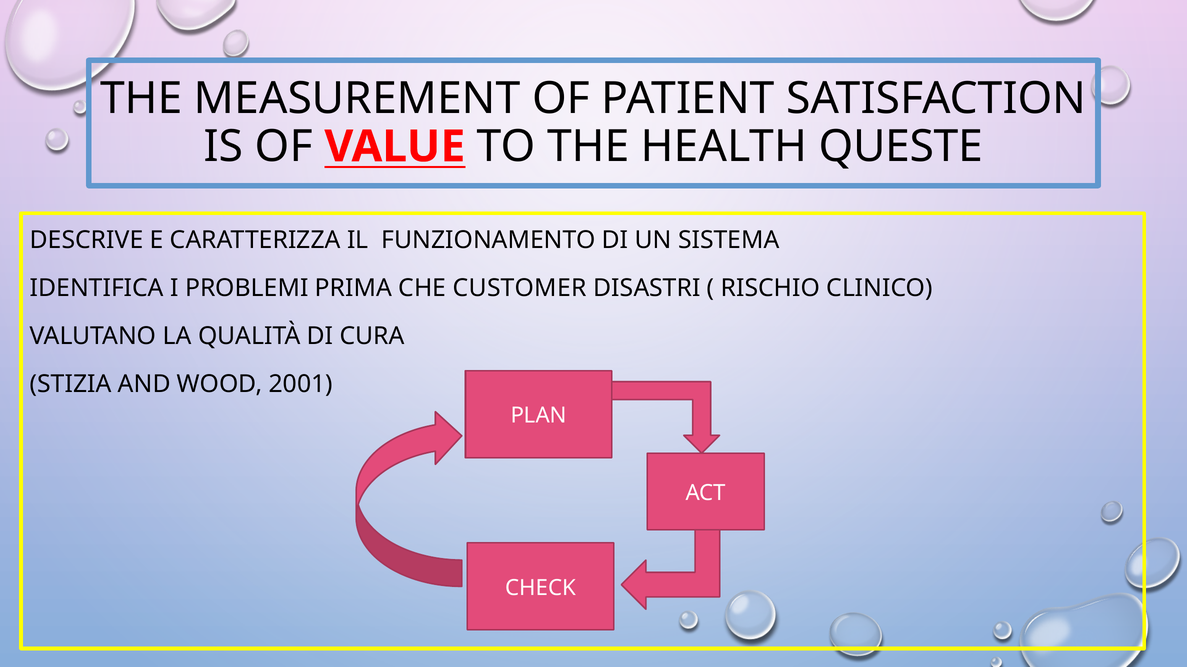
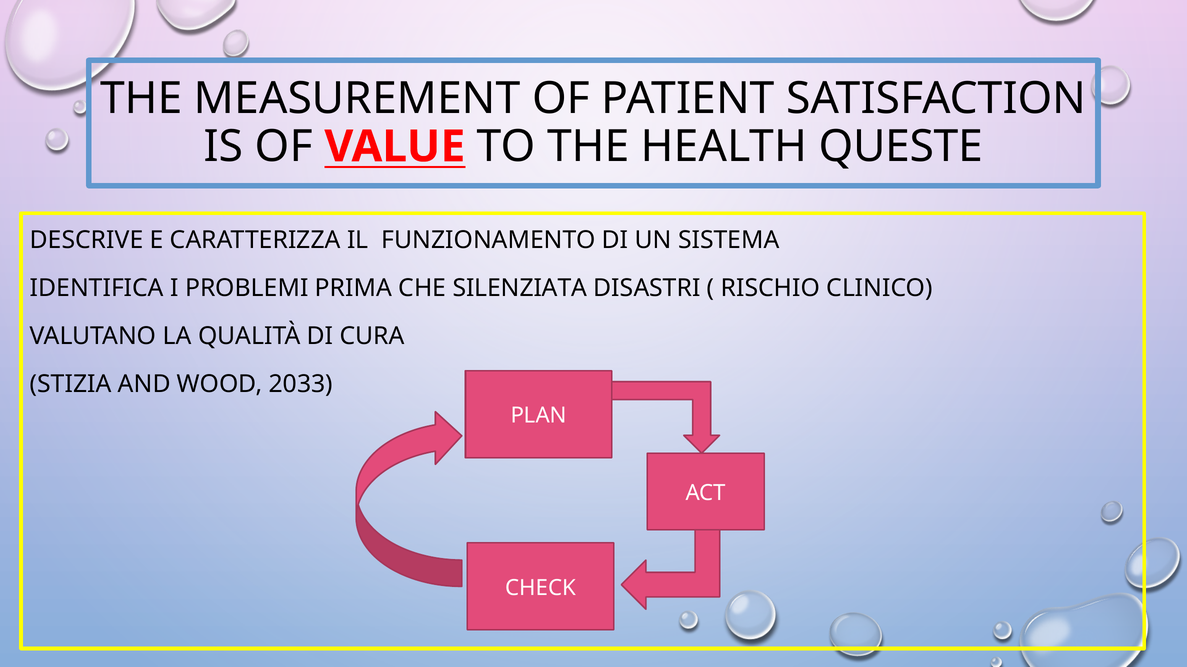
CUSTOMER: CUSTOMER -> SILENZIATA (520, 288)
2001: 2001 -> 2033 (301, 384)
